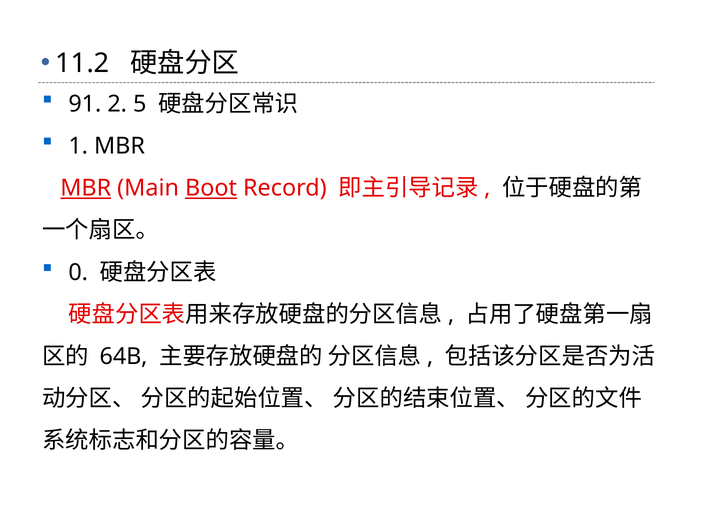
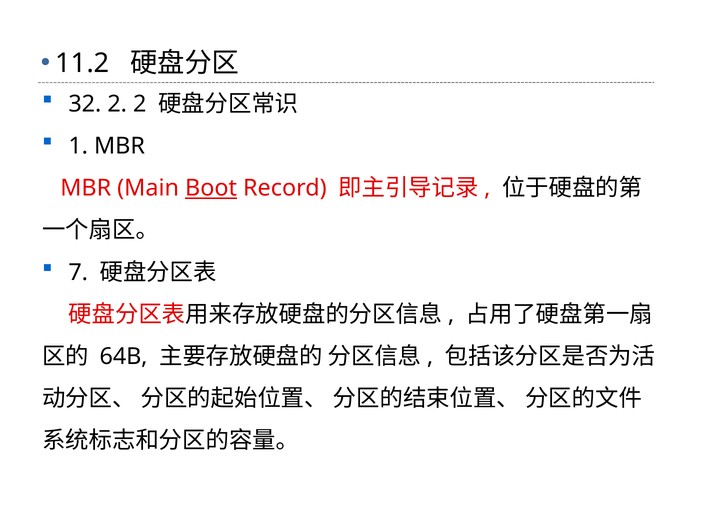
91: 91 -> 32 (85, 104)
2 5: 5 -> 2 (140, 104)
MBR underline: present -> none (86, 188)
0: 0 -> 7 (78, 272)
